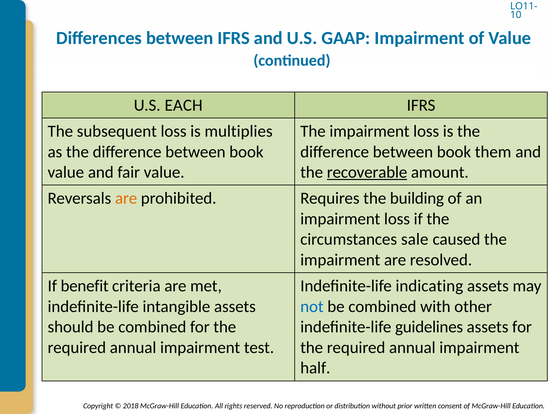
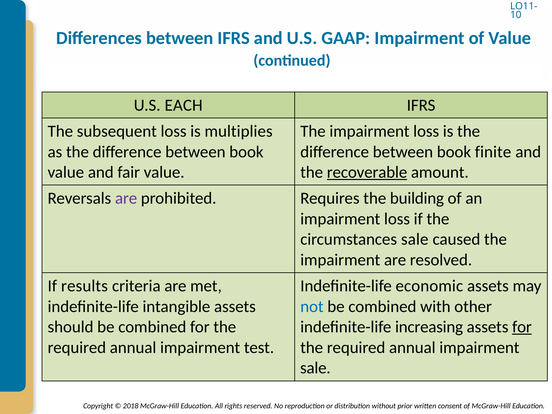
them: them -> finite (493, 152)
are colour: orange -> purple (126, 198)
benefit: benefit -> results (84, 286)
indicating: indicating -> economic (429, 286)
guidelines: guidelines -> increasing (429, 327)
for underline: none -> present (522, 327)
half: half -> sale (315, 368)
